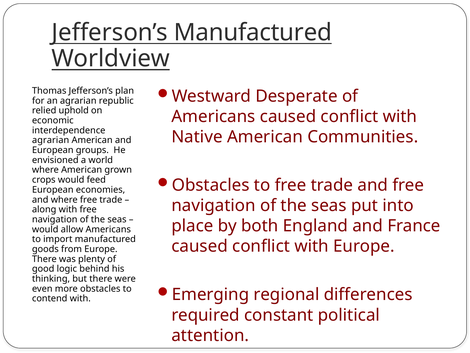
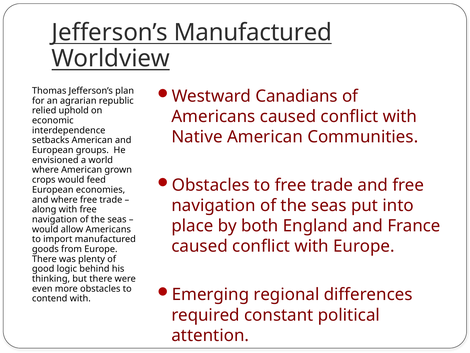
Desperate: Desperate -> Canadians (297, 96)
agrarian: agrarian -> setbacks (51, 140)
